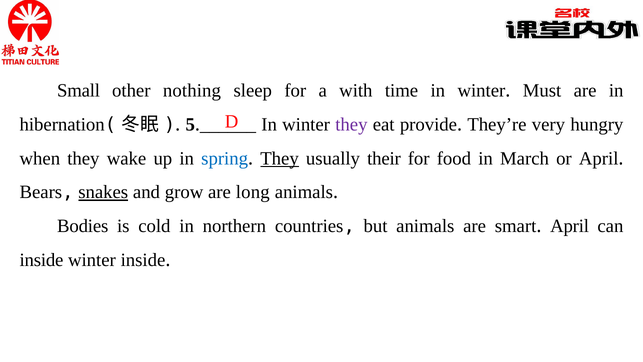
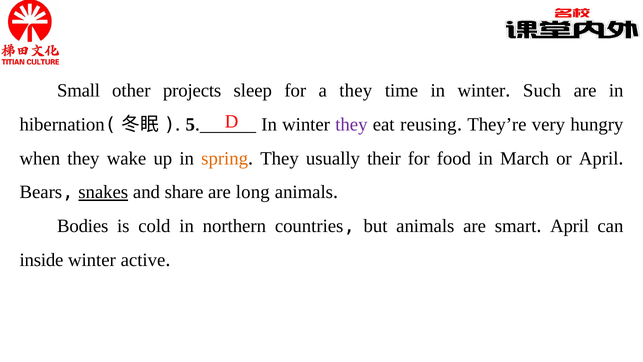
nothing: nothing -> projects (192, 91)
a with: with -> they (356, 91)
Must: Must -> Such (542, 91)
provide: provide -> reusing (428, 124)
spring colour: blue -> orange (225, 158)
They underline: present -> none (280, 158)
grow: grow -> share (184, 192)
winter inside: inside -> active (143, 260)
